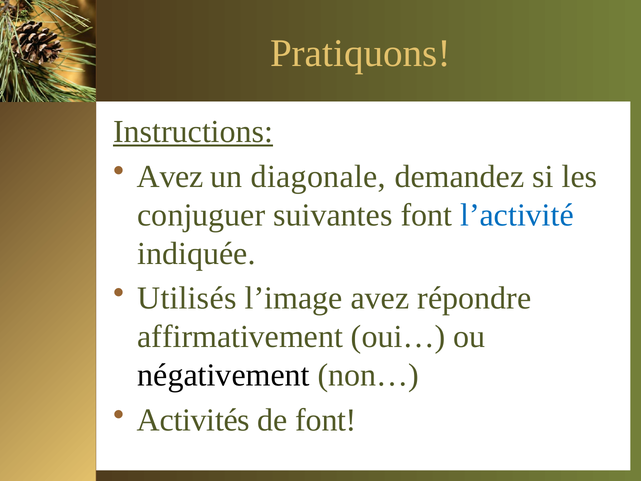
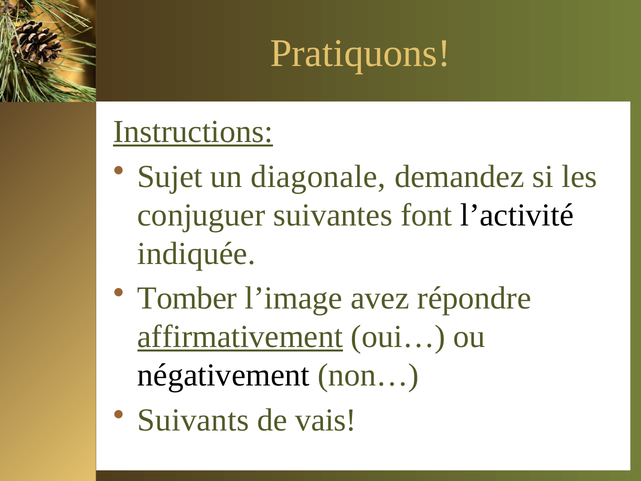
Avez: Avez -> Sujet (170, 176)
l’activité colour: blue -> black (517, 215)
Utilisés: Utilisés -> Tomber (187, 298)
affirmativement underline: none -> present (240, 337)
Activités: Activités -> Suivants (193, 420)
de font: font -> vais (326, 420)
